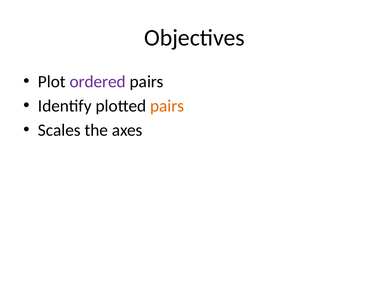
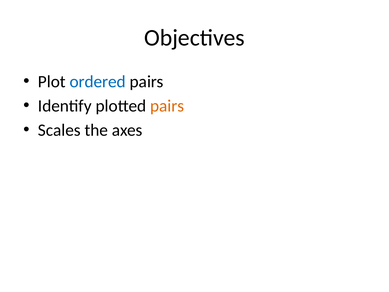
ordered colour: purple -> blue (98, 82)
